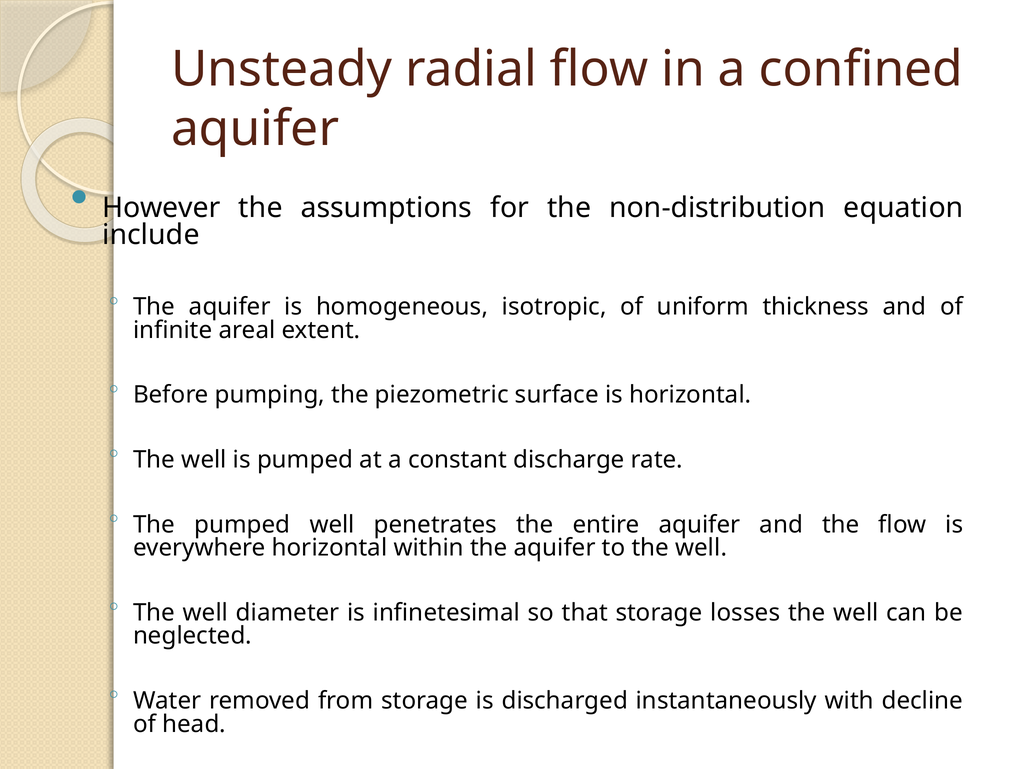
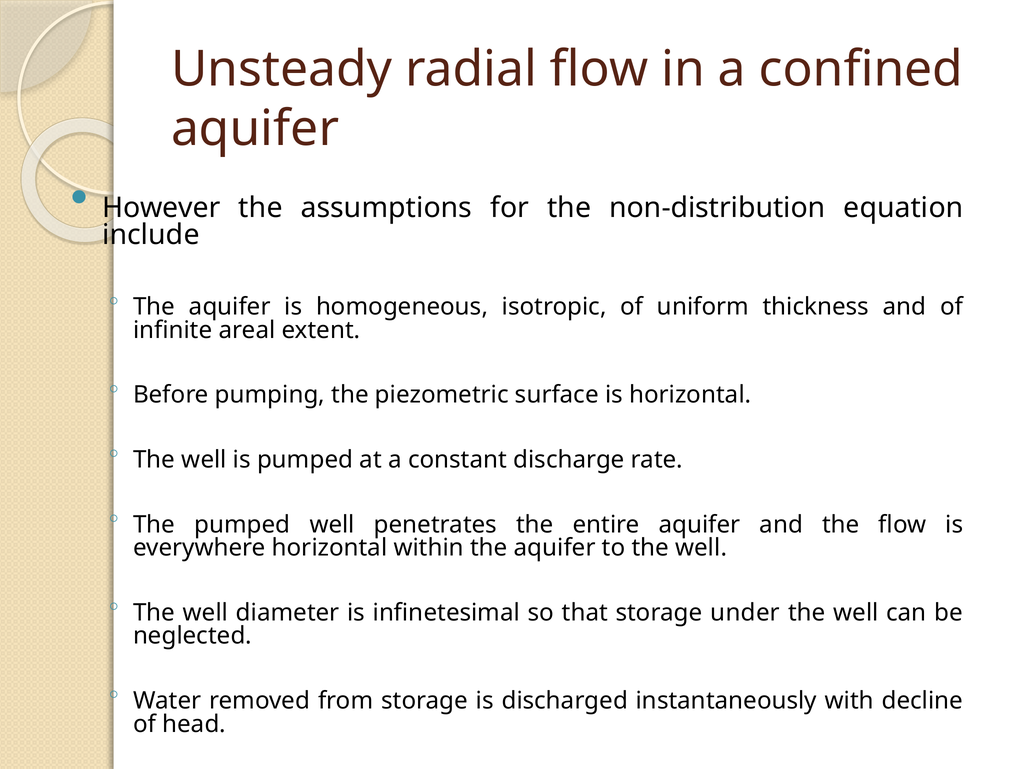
losses: losses -> under (745, 613)
